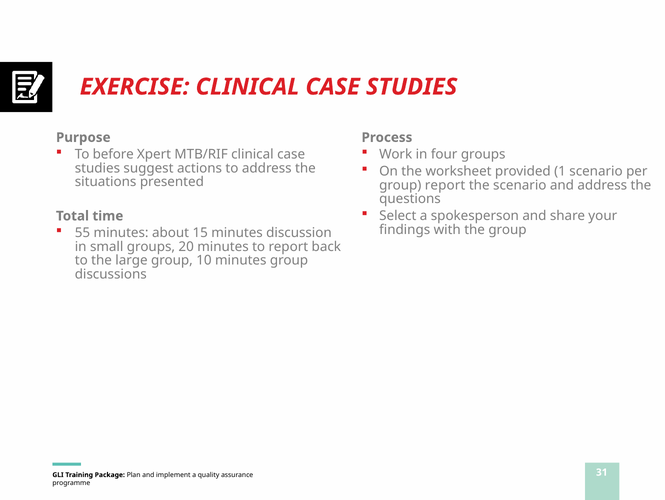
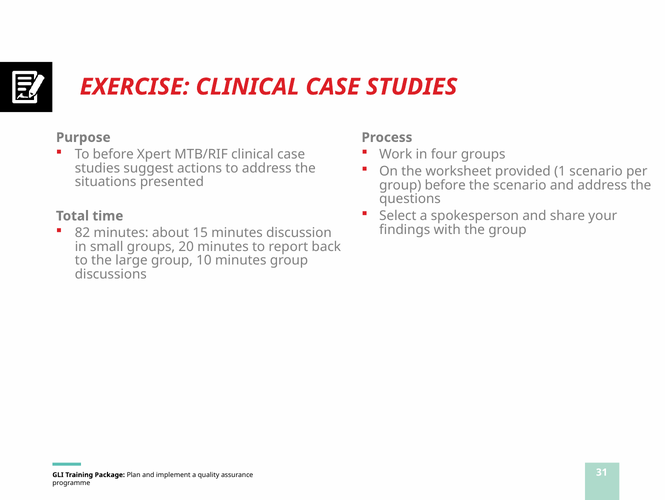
group report: report -> before (445, 185)
55: 55 -> 82 (83, 233)
